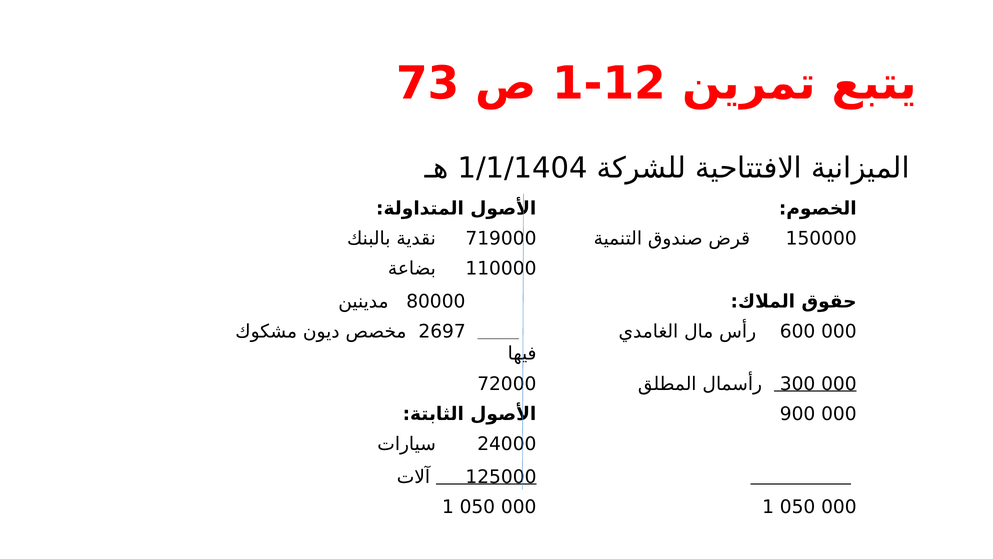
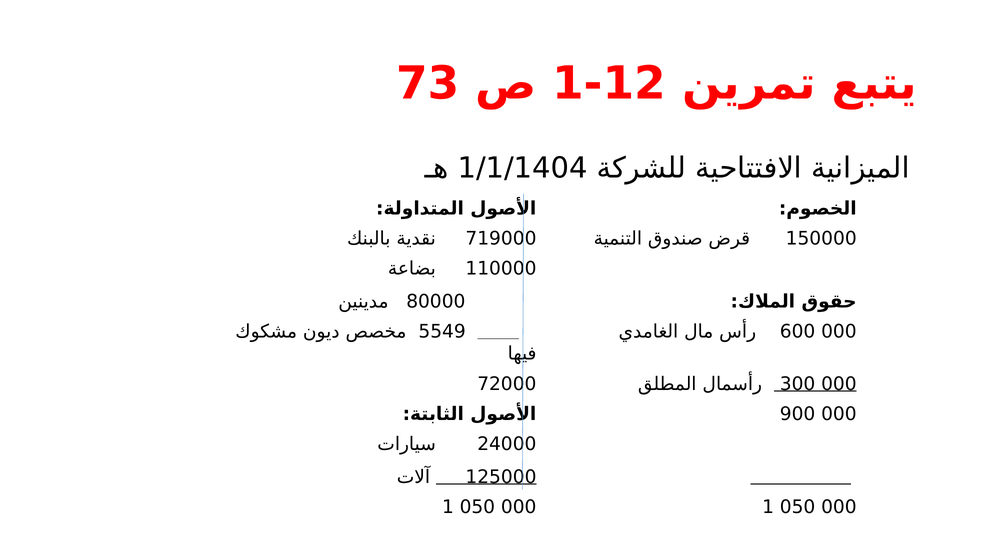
2697: 2697 -> 5549 (442, 332)
